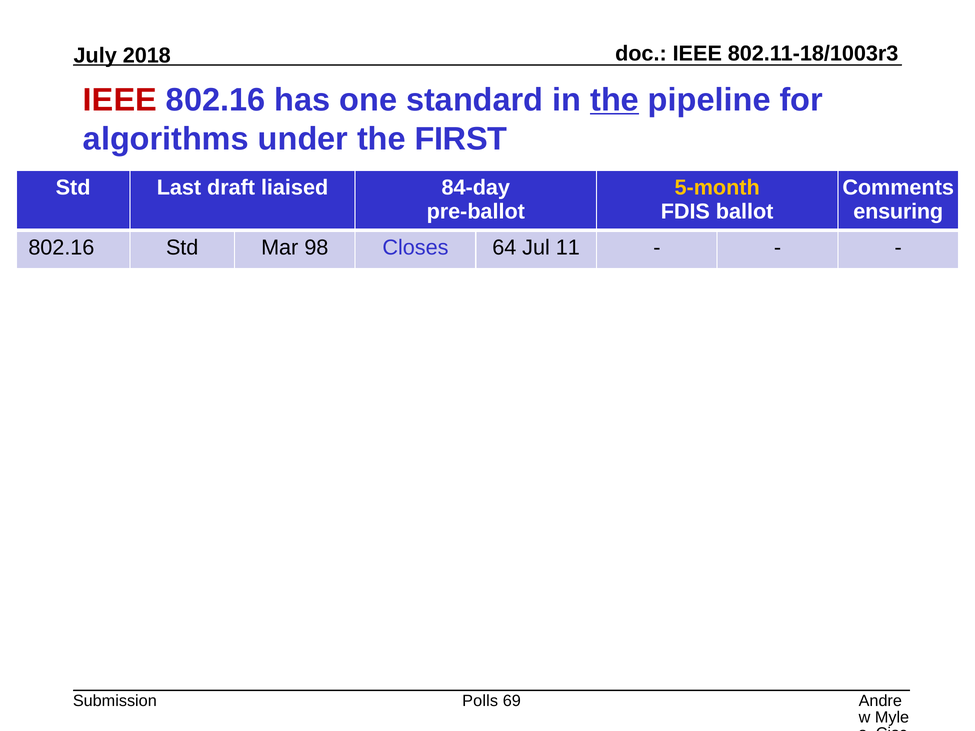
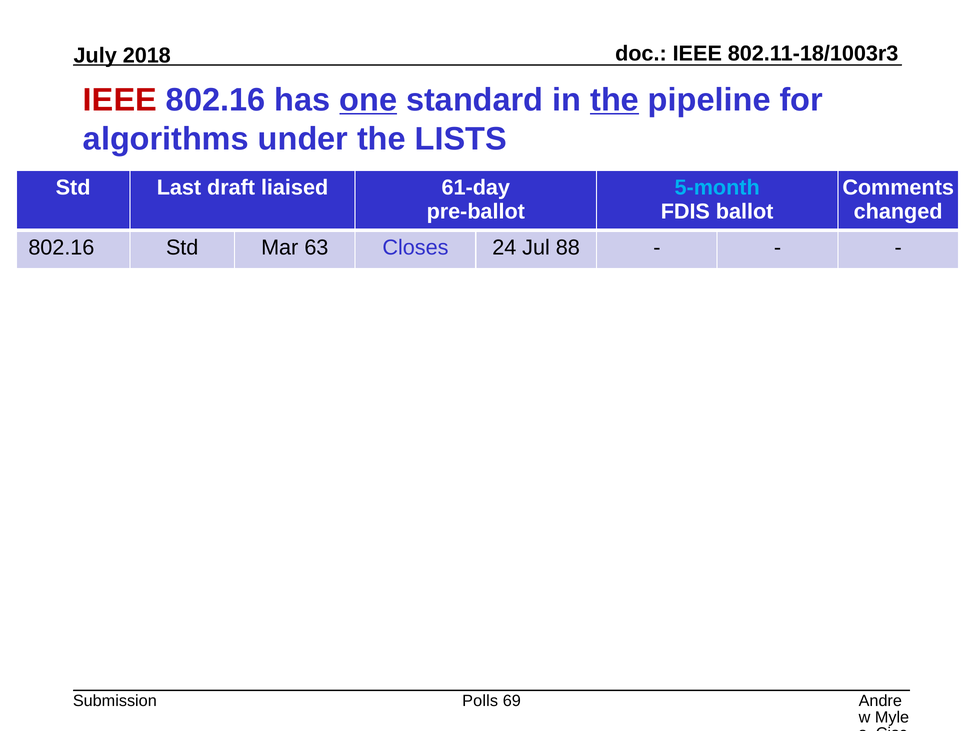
one underline: none -> present (368, 100)
FIRST: FIRST -> LISTS (461, 139)
84-day: 84-day -> 61-day (476, 188)
5-month colour: yellow -> light blue (717, 188)
ensuring: ensuring -> changed (898, 212)
98: 98 -> 63 (316, 248)
64: 64 -> 24 (504, 248)
11: 11 -> 88 (568, 248)
